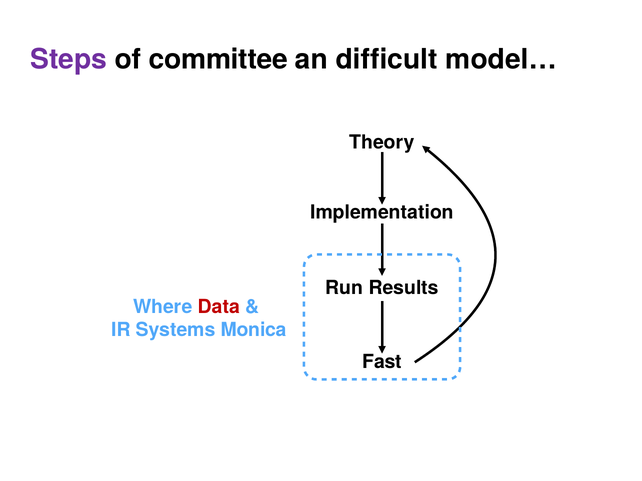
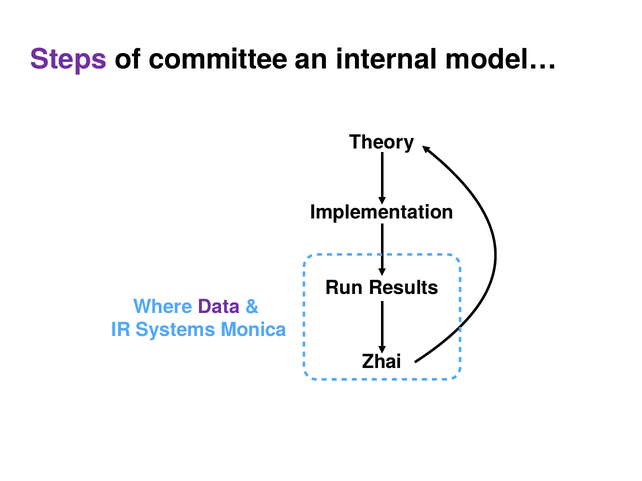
difficult: difficult -> internal (387, 60)
Data colour: red -> purple (219, 307)
Fast: Fast -> Zhai (382, 362)
